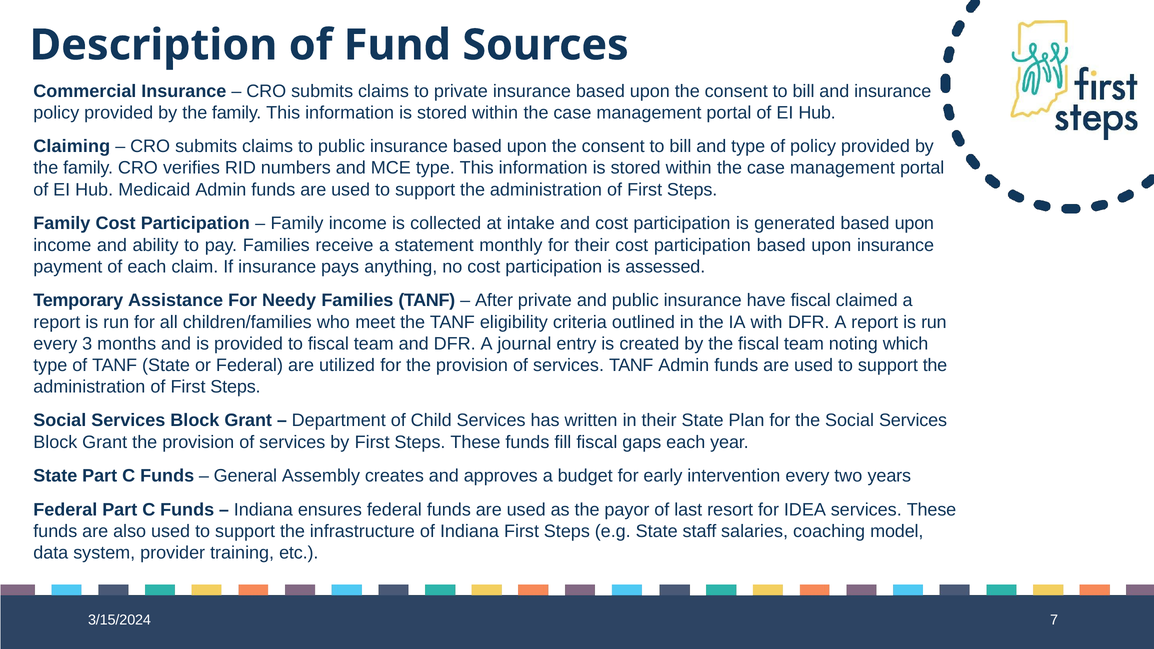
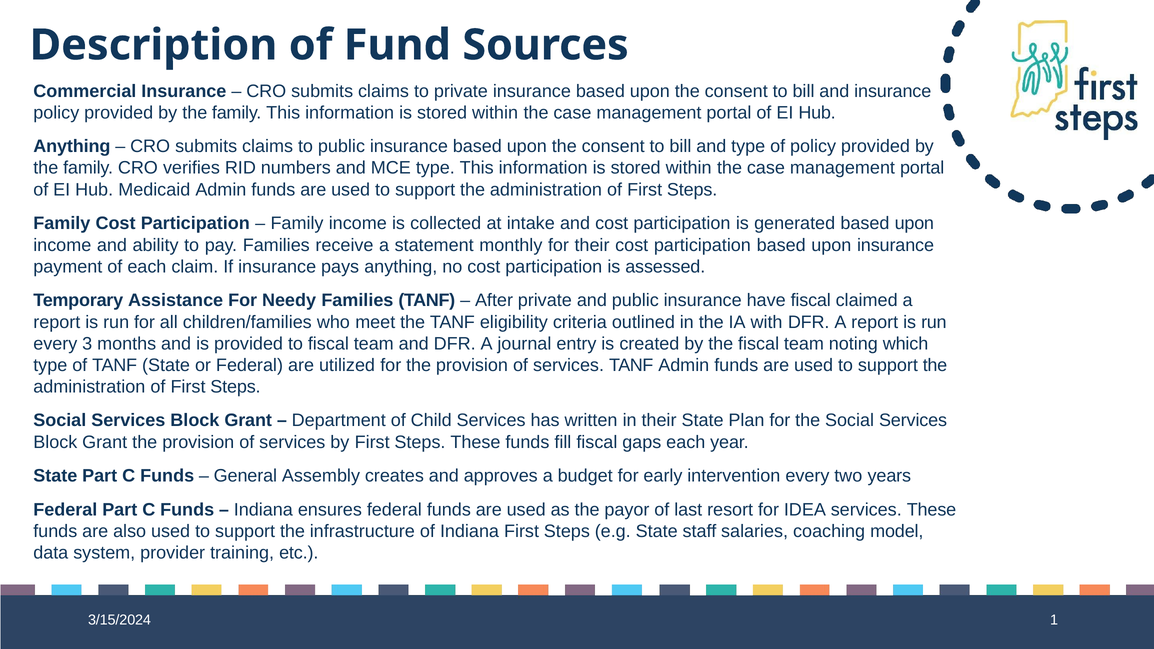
Claiming: Claiming -> Anything (72, 146)
7: 7 -> 1 (1054, 620)
